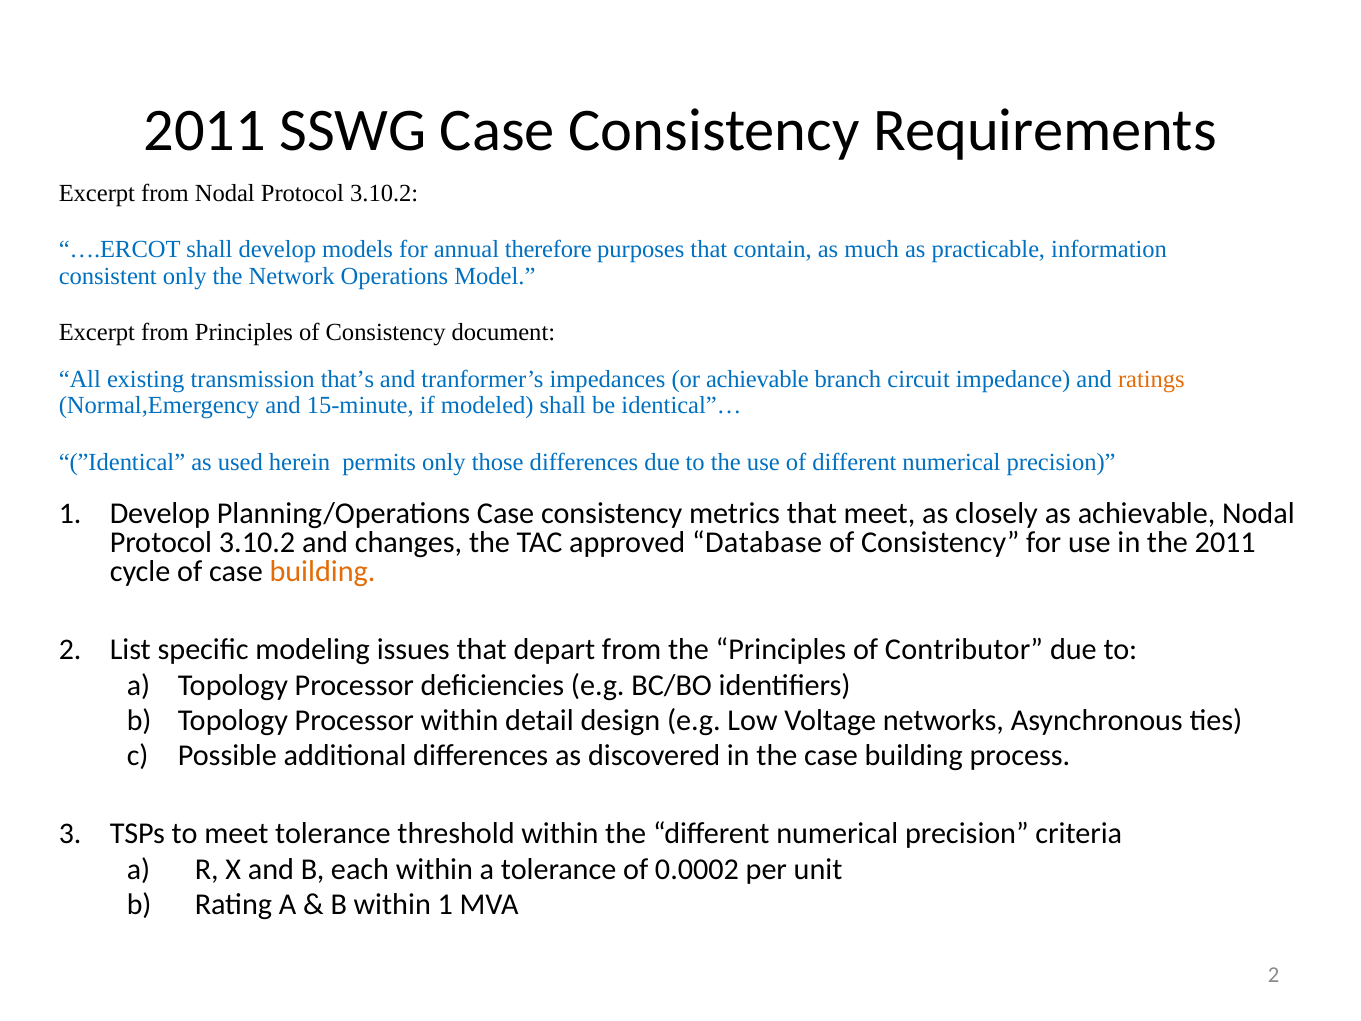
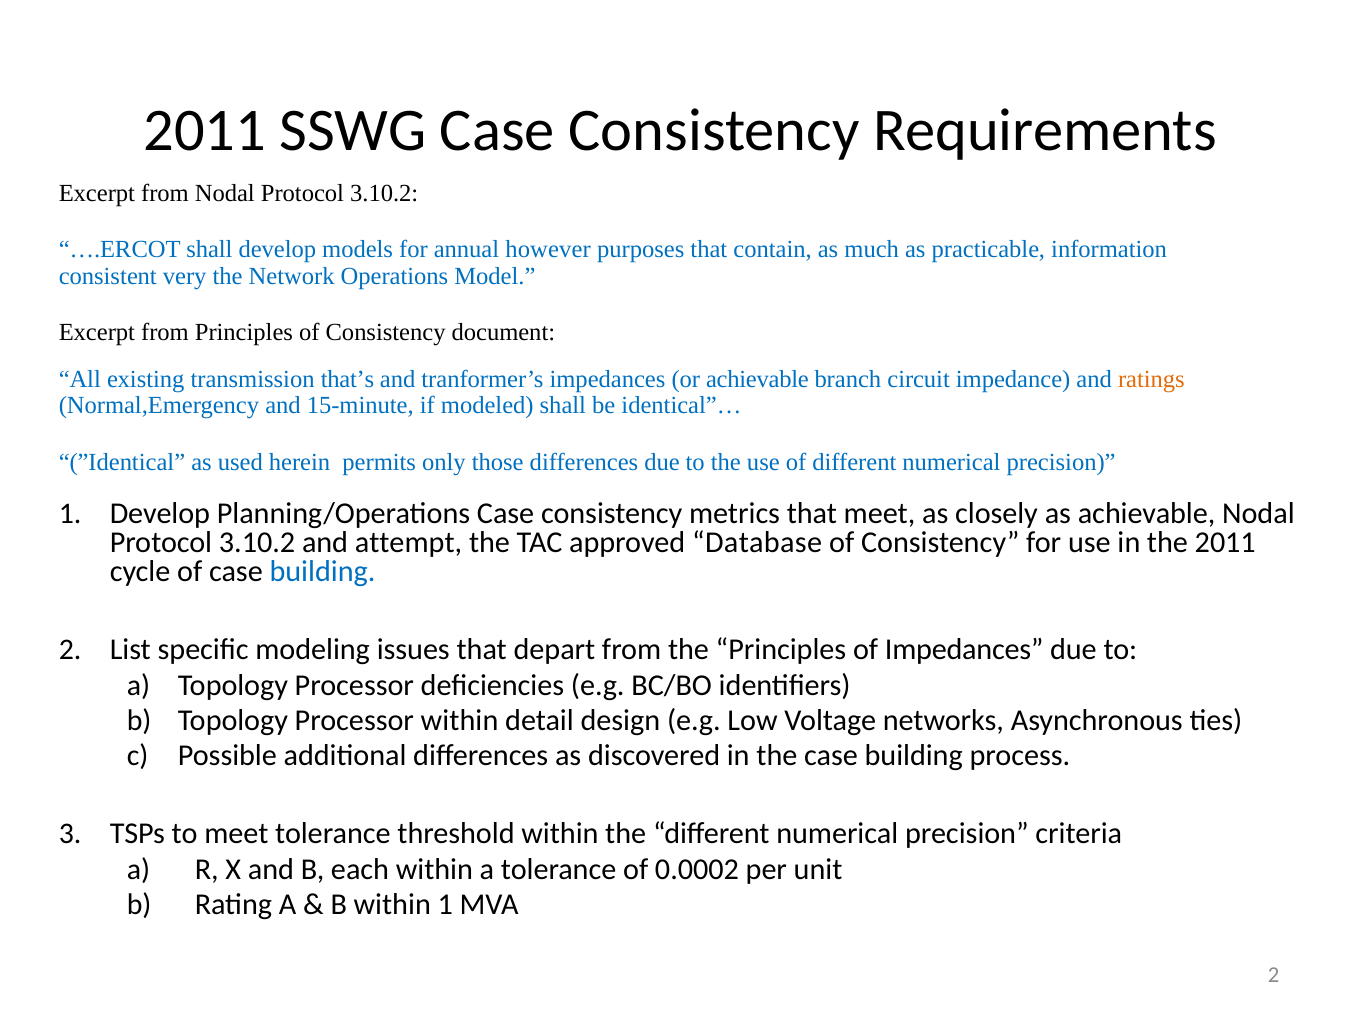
therefore: therefore -> however (548, 249)
consistent only: only -> very (185, 276)
changes: changes -> attempt (408, 543)
building colour: orange -> blue (322, 572)
of Contributor: Contributor -> Impedances (964, 650)
